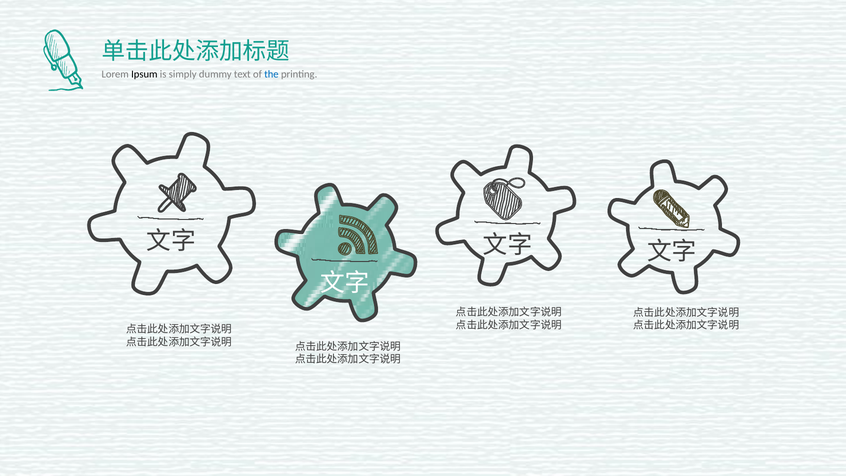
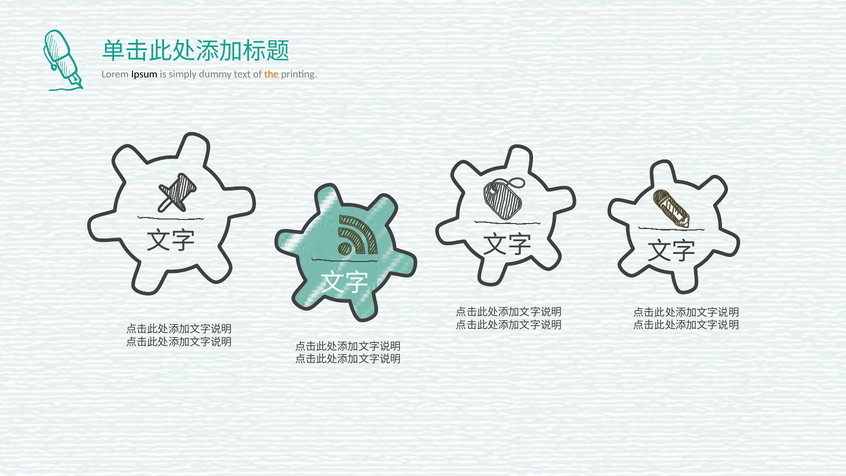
the colour: blue -> orange (271, 74)
